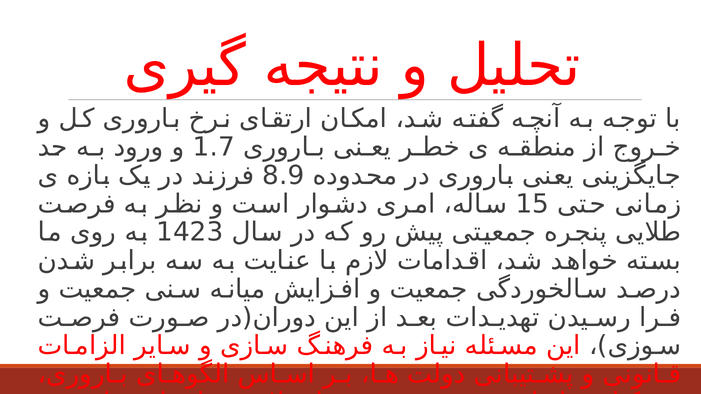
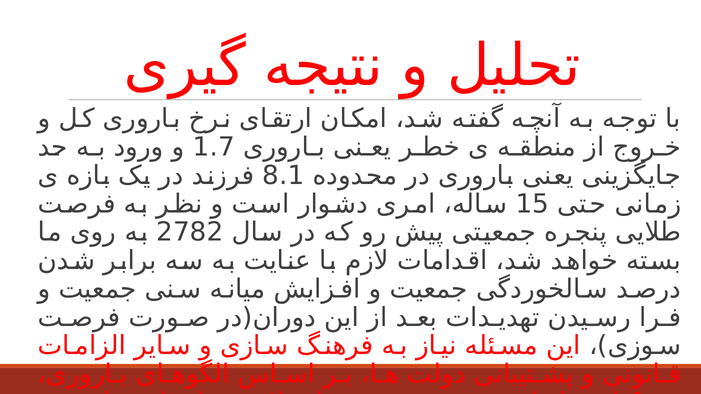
8.9: 8.9 -> 8.1 (283, 176)
1423: 1423 -> 2782 (190, 232)
